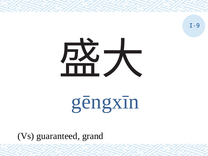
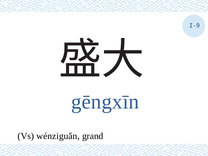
guaranteed: guaranteed -> wénziguǎn (58, 136)
